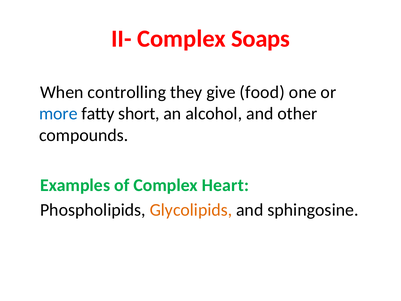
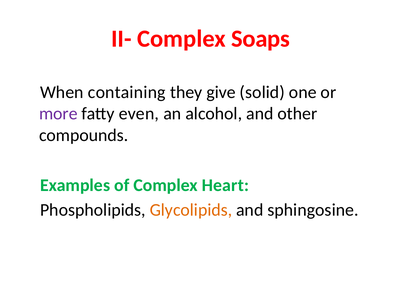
controlling: controlling -> containing (127, 92)
food: food -> solid (262, 92)
more colour: blue -> purple (58, 114)
short: short -> even (139, 114)
